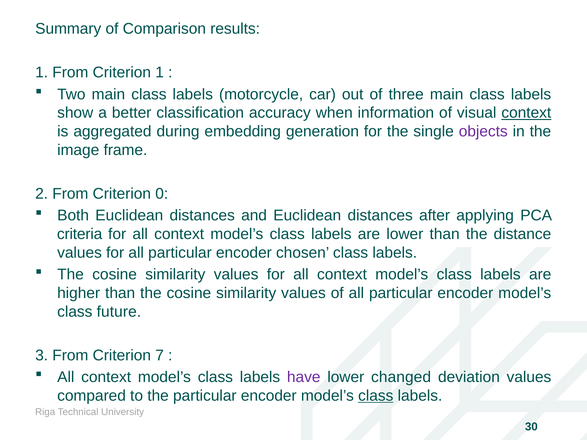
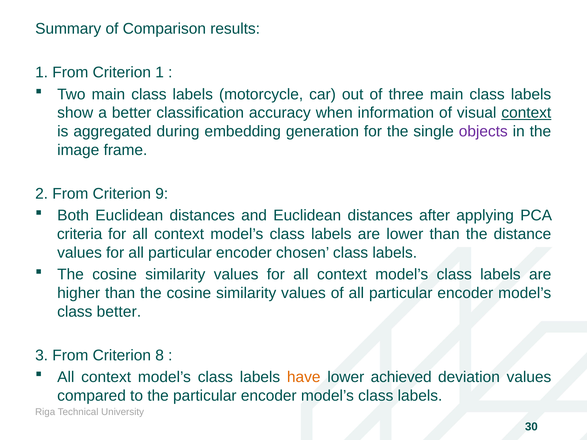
0: 0 -> 9 (162, 194)
class future: future -> better (119, 312)
7: 7 -> 8 (160, 355)
have colour: purple -> orange (304, 377)
changed: changed -> achieved (401, 377)
class underline: present -> none (376, 396)
